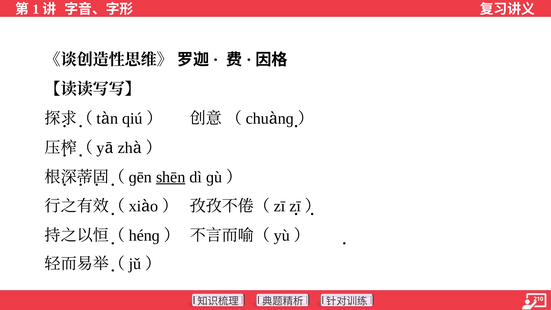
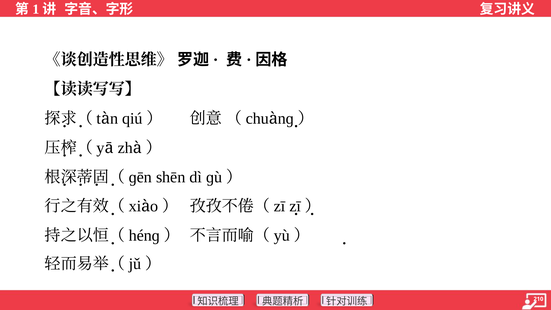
shēn underline: present -> none (171, 177)
